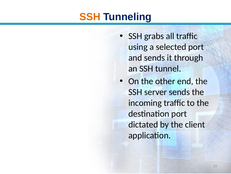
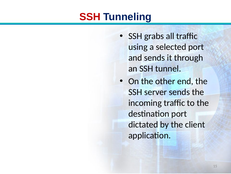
SSH colour: orange -> red (90, 17)
